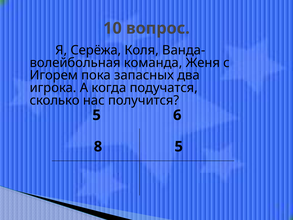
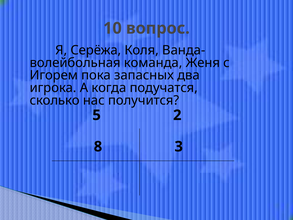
6: 6 -> 2 (177, 115)
8 5: 5 -> 3 (179, 146)
